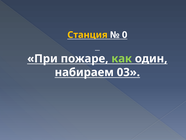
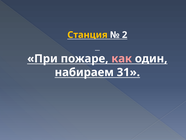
0: 0 -> 2 (125, 35)
как colour: light green -> pink (122, 58)
03: 03 -> 31 (128, 72)
